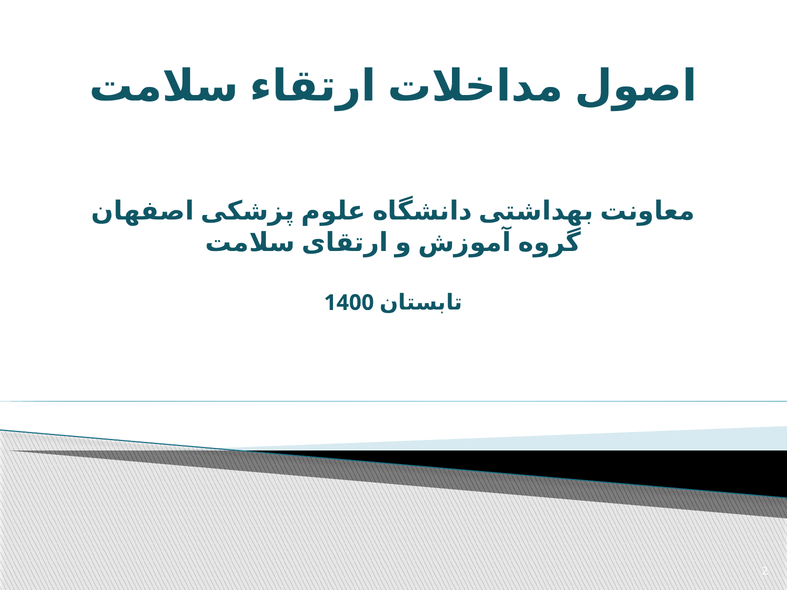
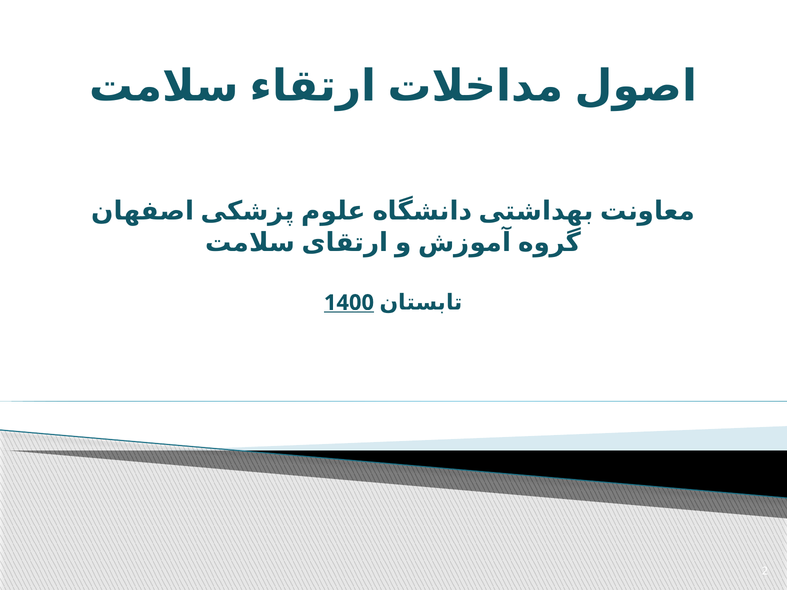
1400 underline: none -> present (349, 303)
